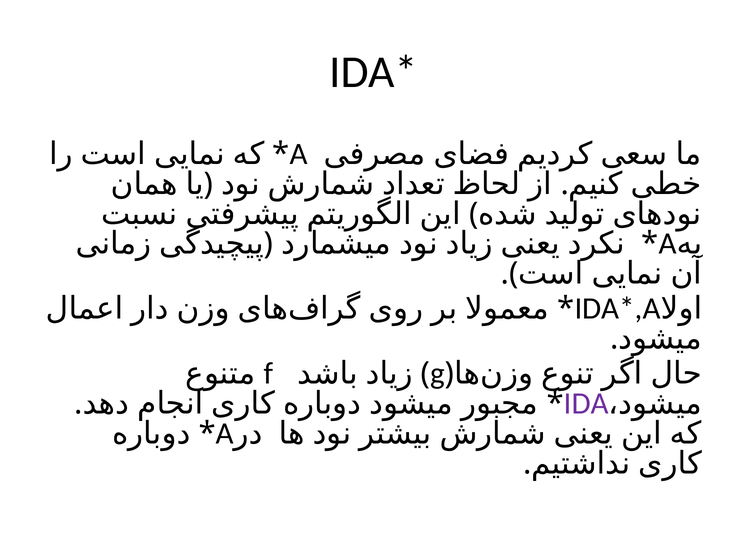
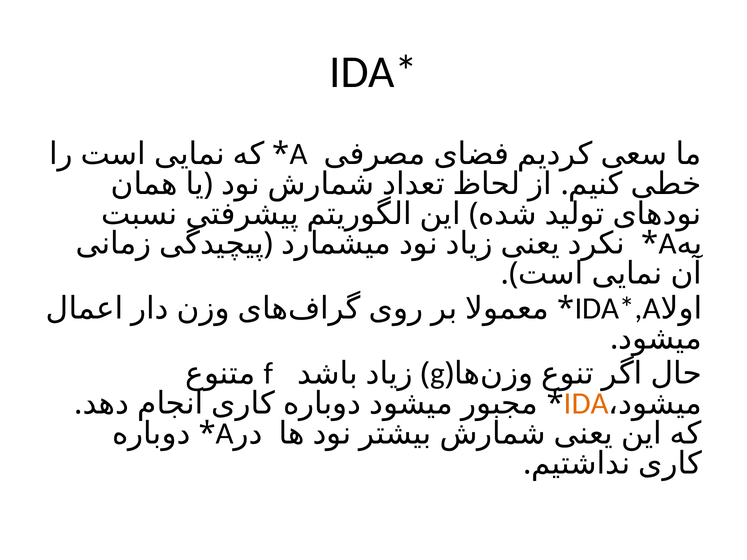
IDA colour: purple -> orange (586, 404)
